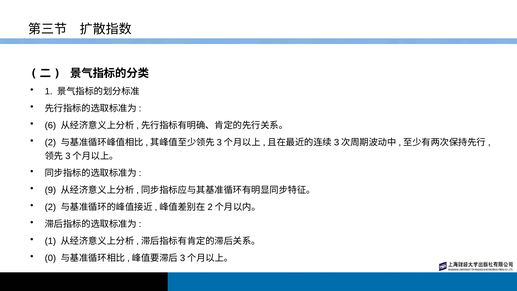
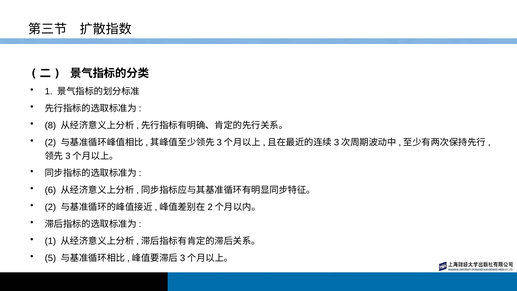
6: 6 -> 8 (50, 125)
9: 9 -> 6 (50, 190)
0: 0 -> 5 (50, 258)
